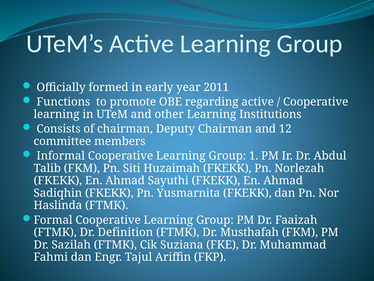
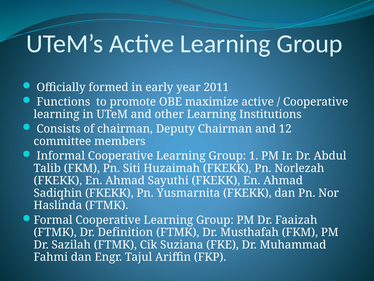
regarding: regarding -> maximize (212, 102)
